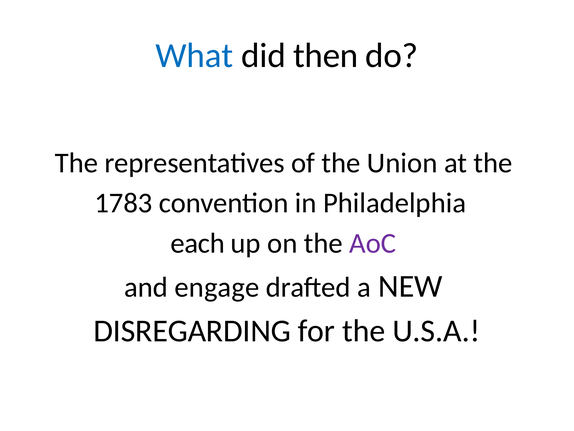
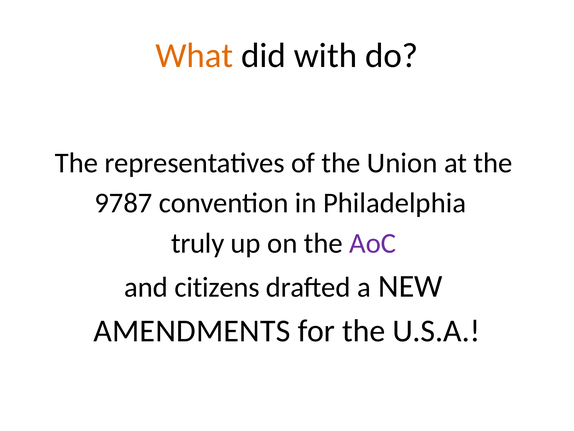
What colour: blue -> orange (194, 56)
then: then -> with (326, 56)
1783: 1783 -> 9787 (123, 203)
each: each -> truly (198, 243)
engage: engage -> citizens (217, 287)
DISREGARDING: DISREGARDING -> AMENDMENTS (192, 331)
